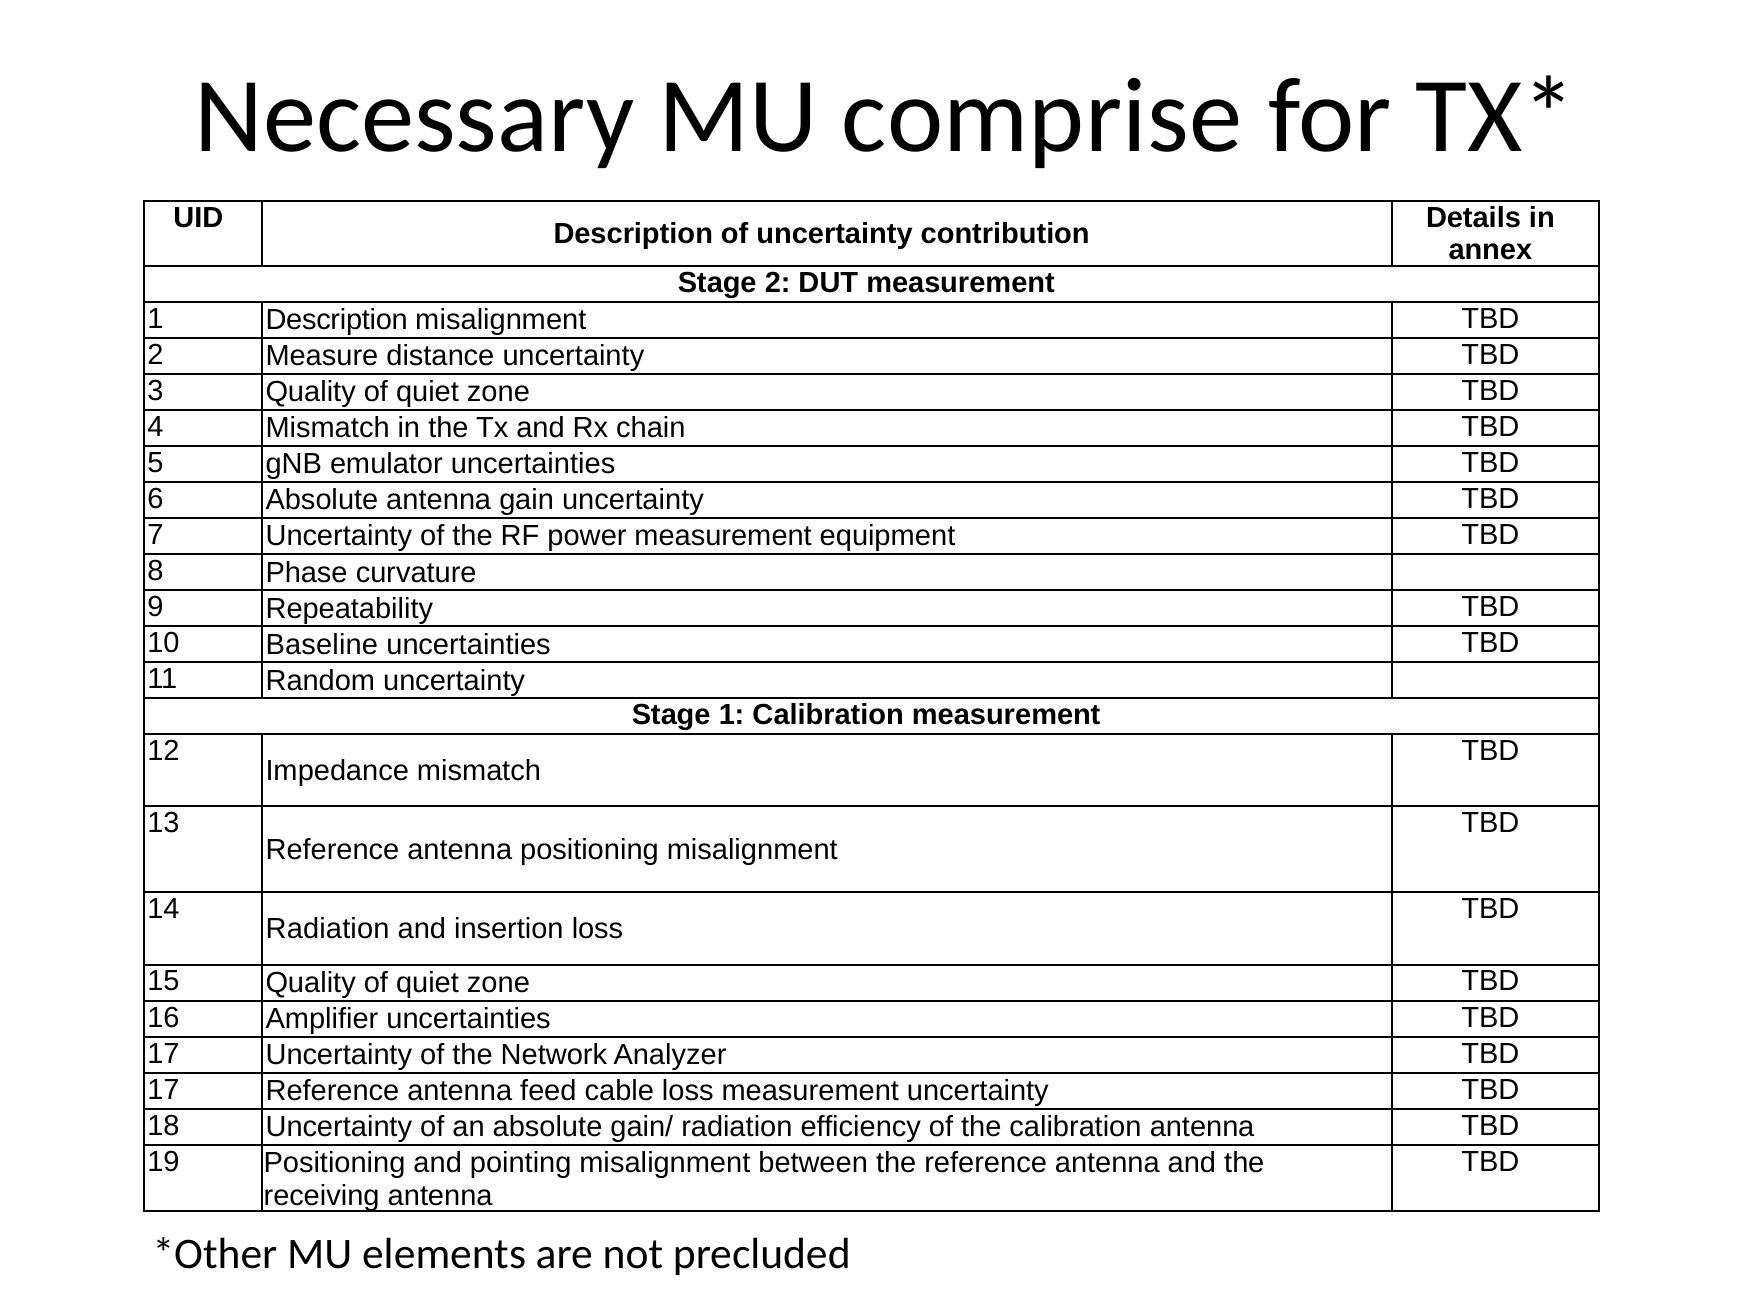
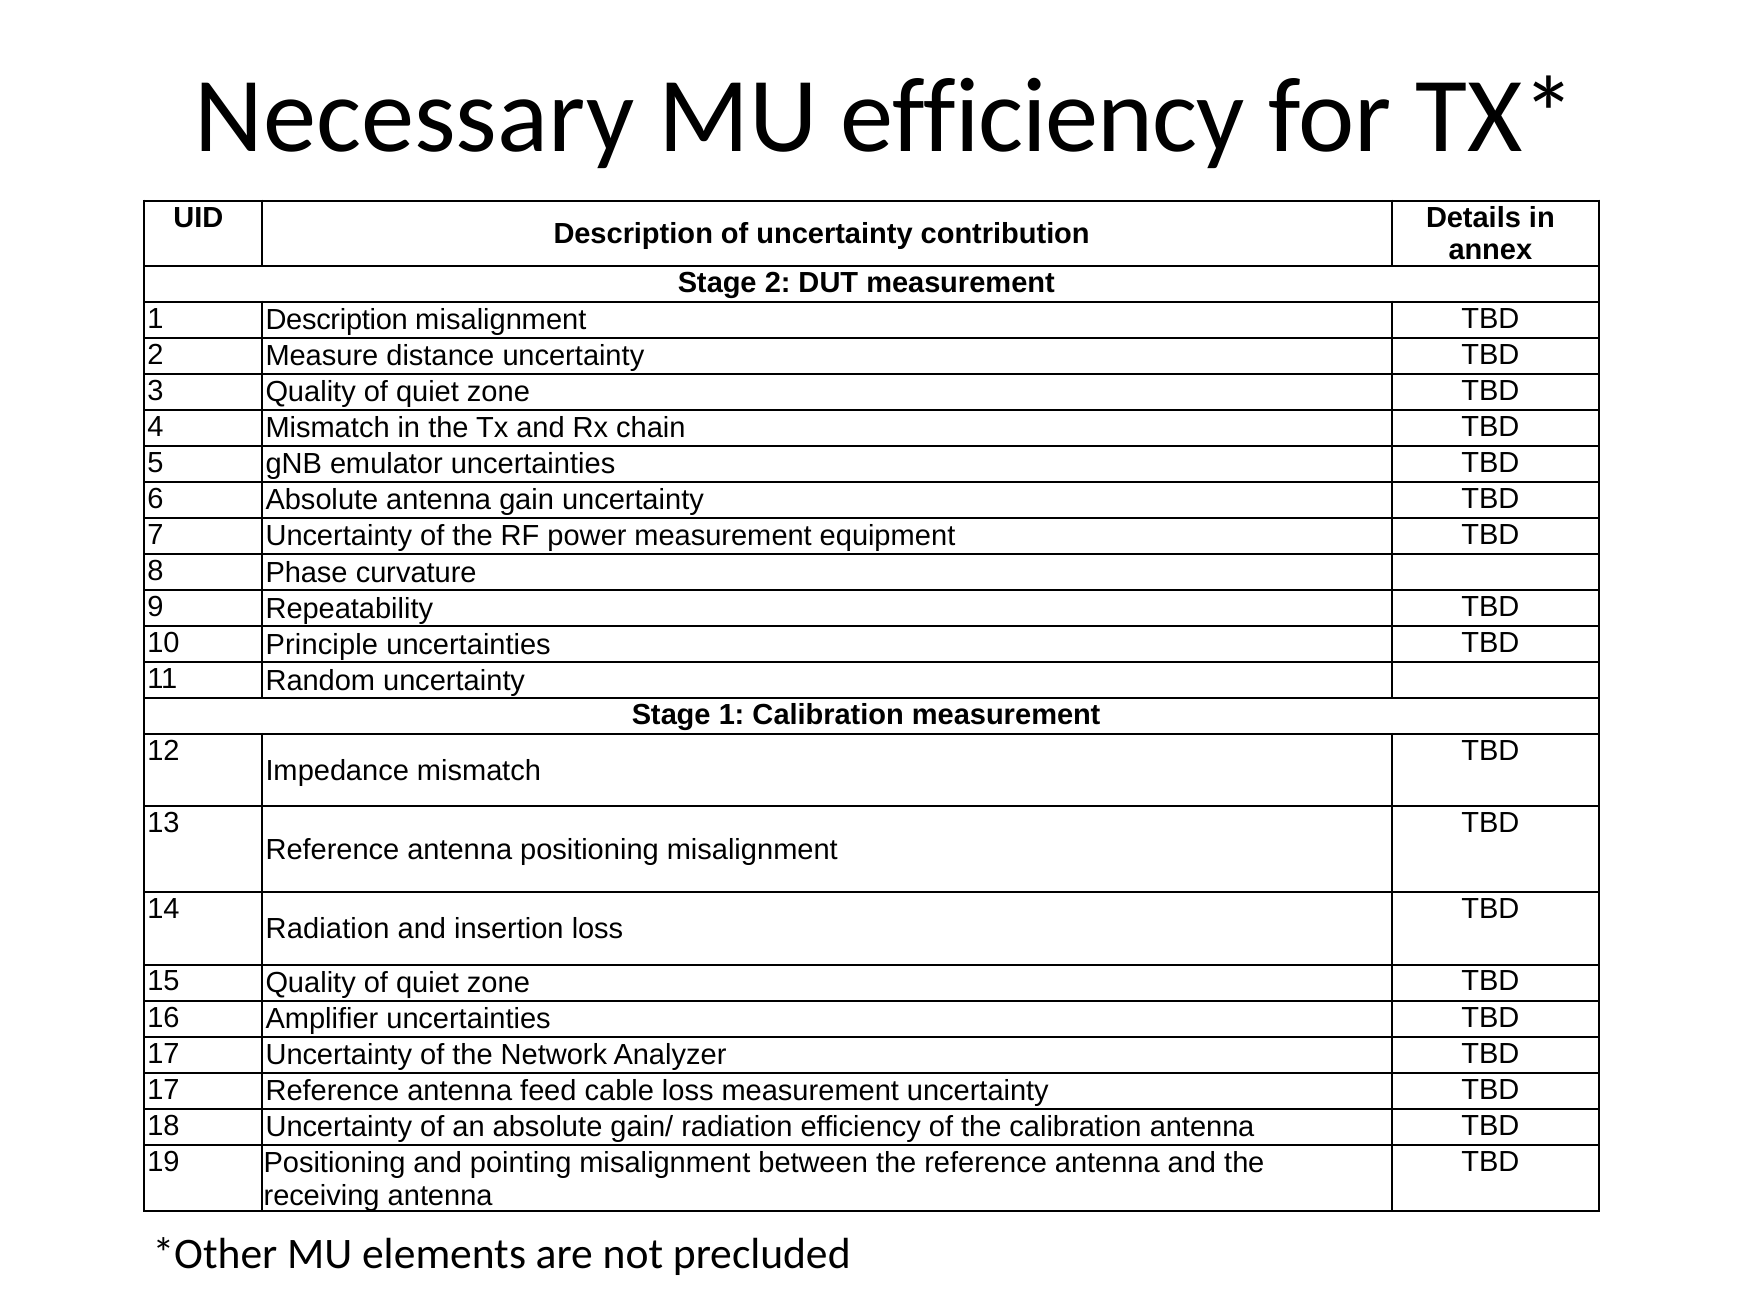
MU comprise: comprise -> efficiency (1043, 116)
Baseline: Baseline -> Principle (322, 645)
